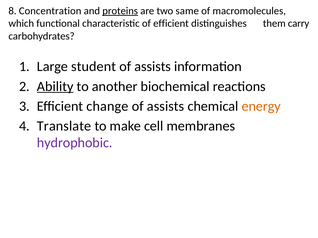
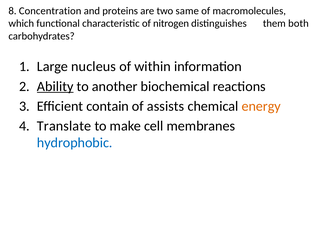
proteins underline: present -> none (120, 11)
of efficient: efficient -> nitrogen (171, 24)
carry: carry -> both (298, 24)
student: student -> nucleus (94, 67)
assists: assists -> within (153, 67)
change: change -> contain (108, 106)
hydrophobic colour: purple -> blue (75, 143)
